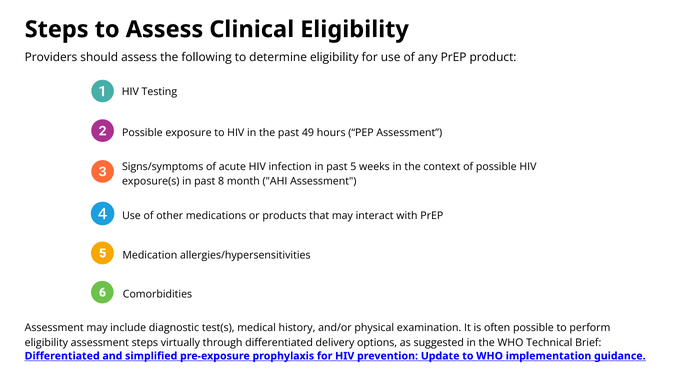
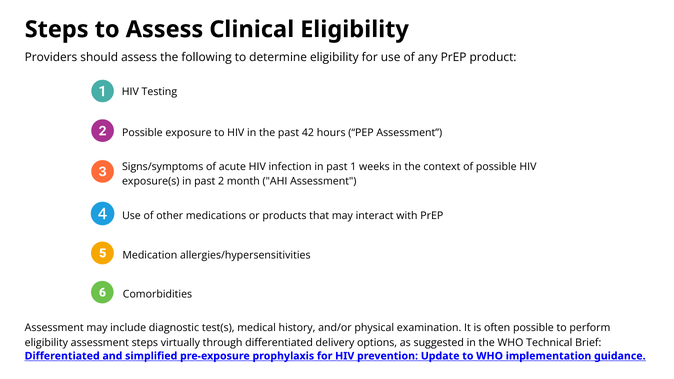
49: 49 -> 42 (308, 133)
5: 5 -> 1 (353, 167)
8: 8 -> 2 (221, 181)
